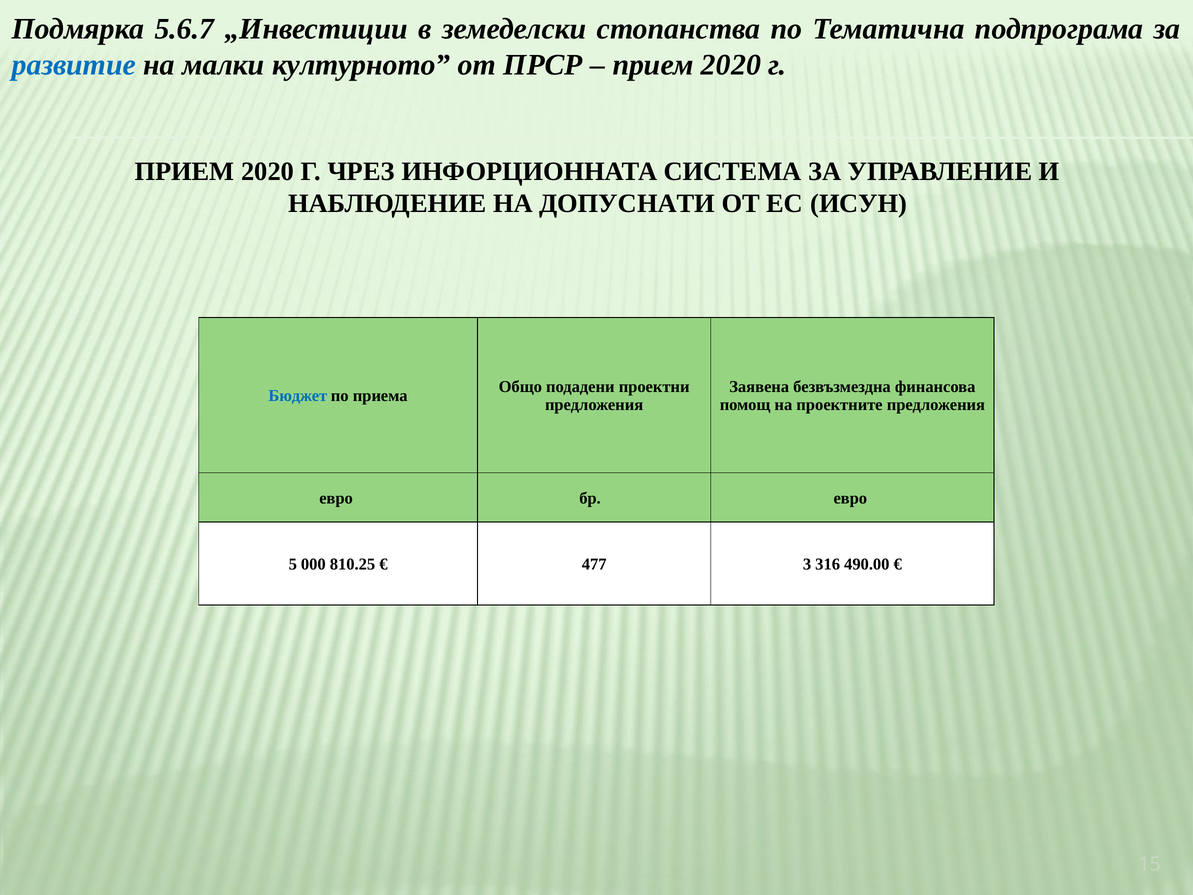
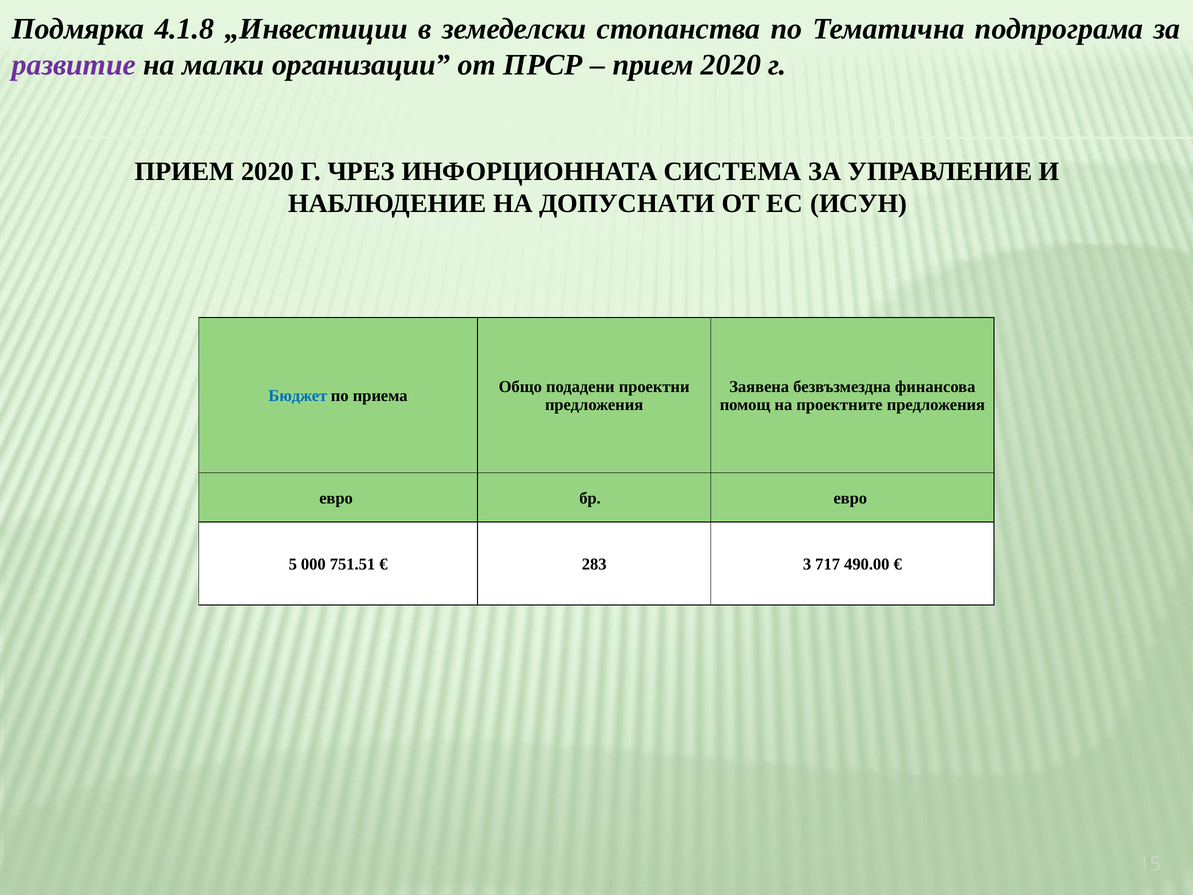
5.6.7: 5.6.7 -> 4.1.8 (184, 29)
развитие colour: blue -> purple (74, 65)
културното: културното -> организации (361, 65)
810.25: 810.25 -> 751.51 (353, 564)
477: 477 -> 283 (594, 564)
316: 316 -> 717 (828, 564)
